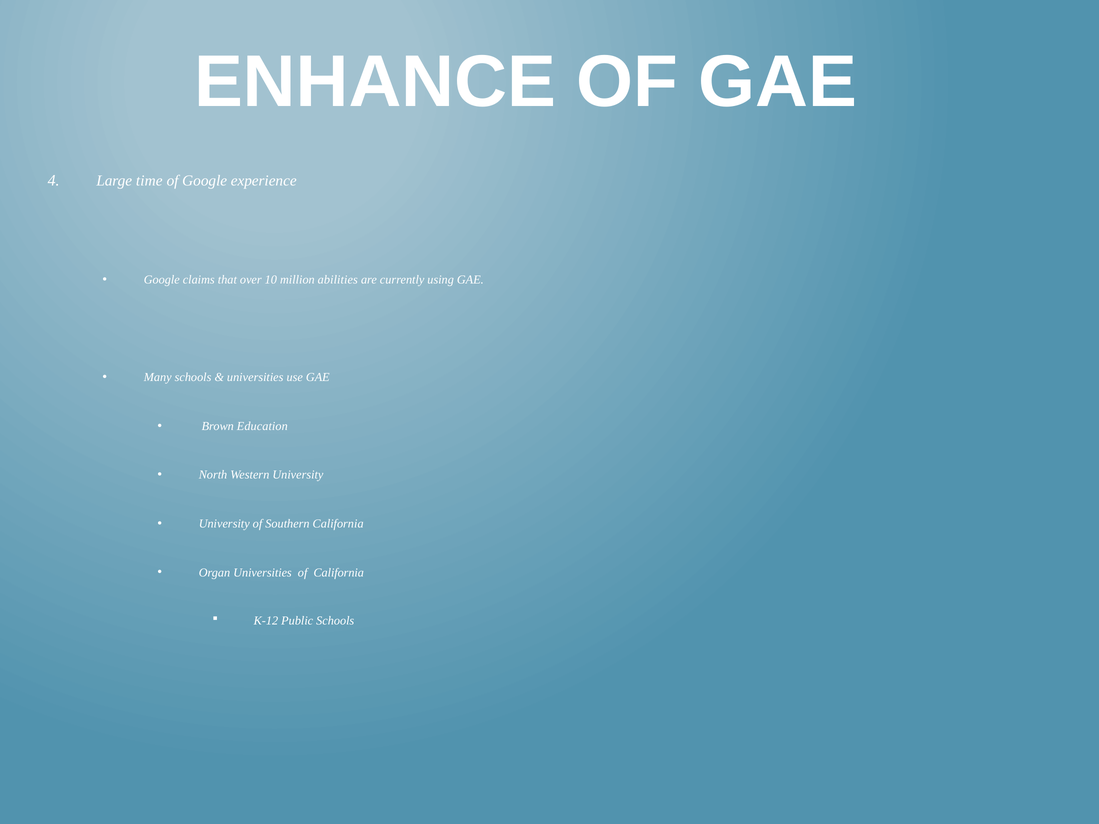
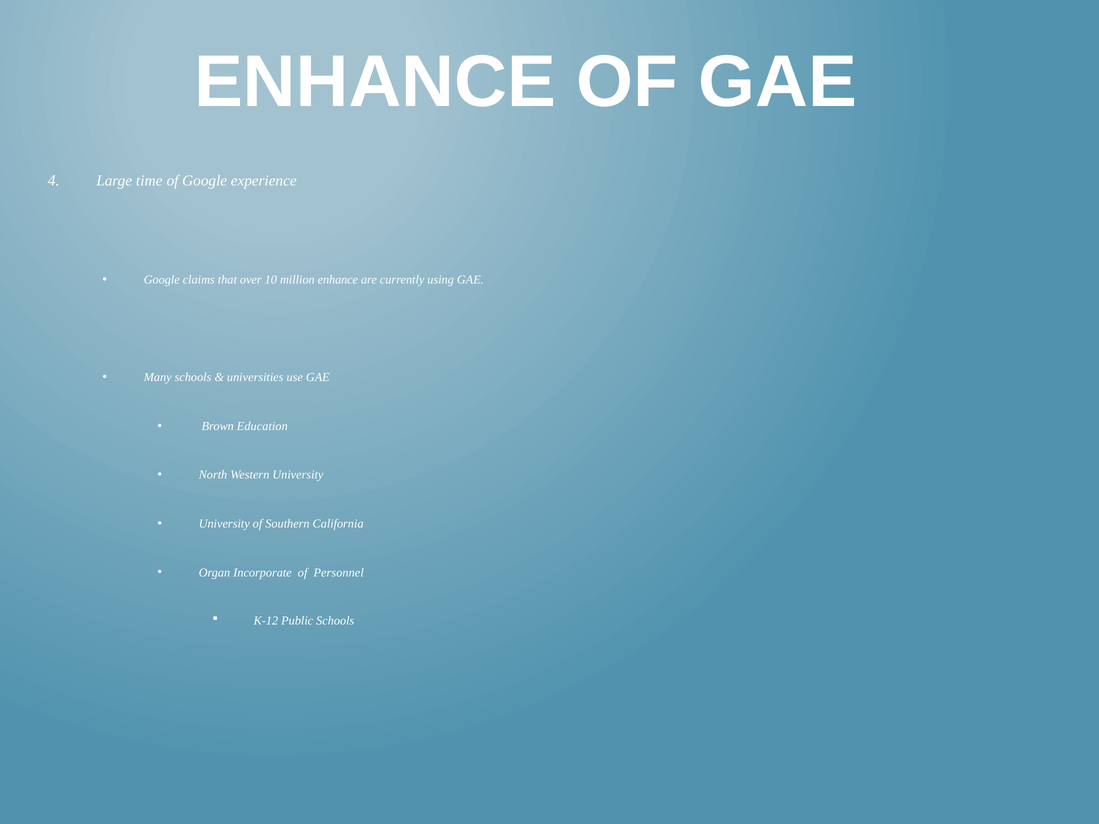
million abilities: abilities -> enhance (338, 280)
Organ Universities: Universities -> Incorporate (263, 573)
of California: California -> Personnel (339, 573)
